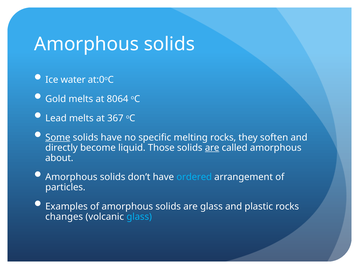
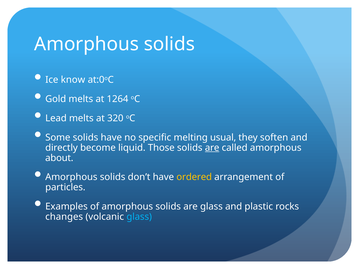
water: water -> know (73, 80)
8064: 8064 -> 1264 (118, 99)
367: 367 -> 320 (115, 118)
Some underline: present -> none (58, 138)
melting rocks: rocks -> usual (223, 138)
ordered colour: light blue -> yellow (194, 177)
